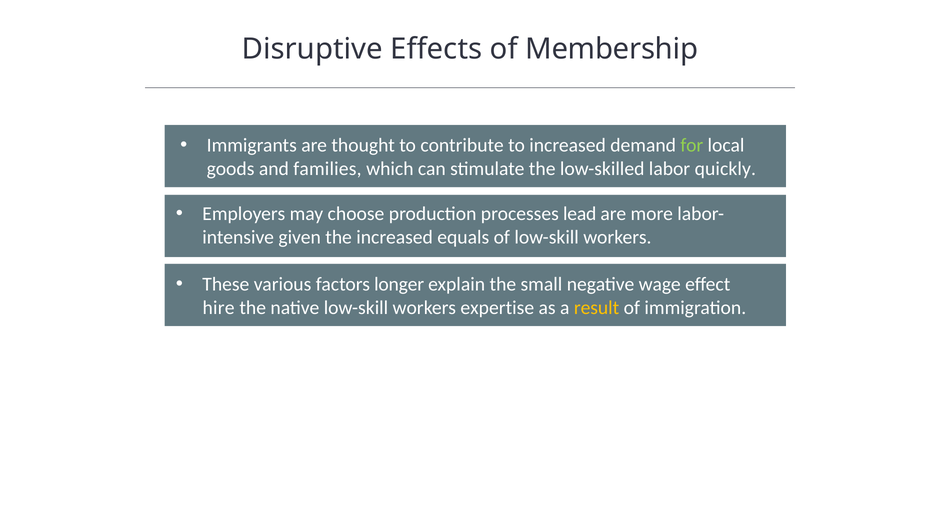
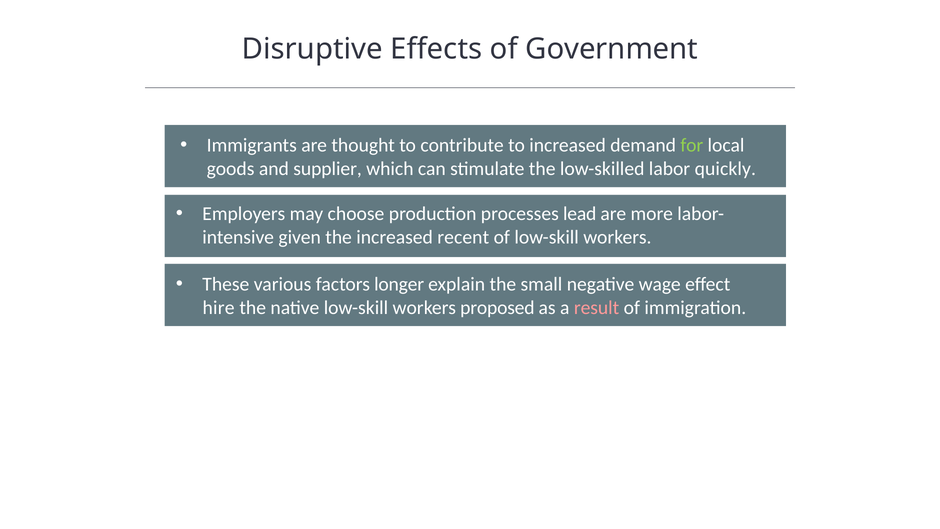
Membership: Membership -> Government (612, 49)
families: families -> supplier (328, 169)
equals: equals -> recent (463, 237)
expertise: expertise -> proposed (497, 308)
result colour: yellow -> pink (597, 308)
